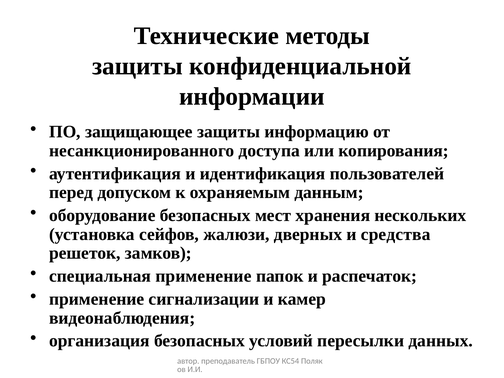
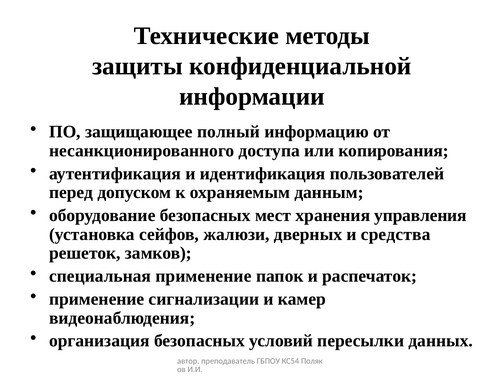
защищающее защиты: защиты -> полный (228, 132)
нескольких: нескольких -> управления (420, 215)
